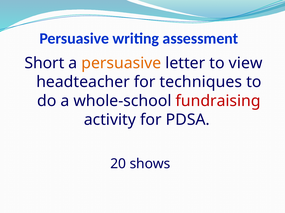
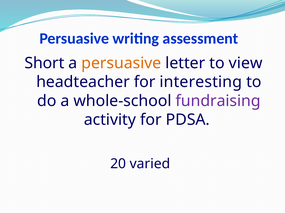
techniques: techniques -> interesting (201, 82)
fundraising colour: red -> purple (218, 101)
shows: shows -> varied (150, 164)
